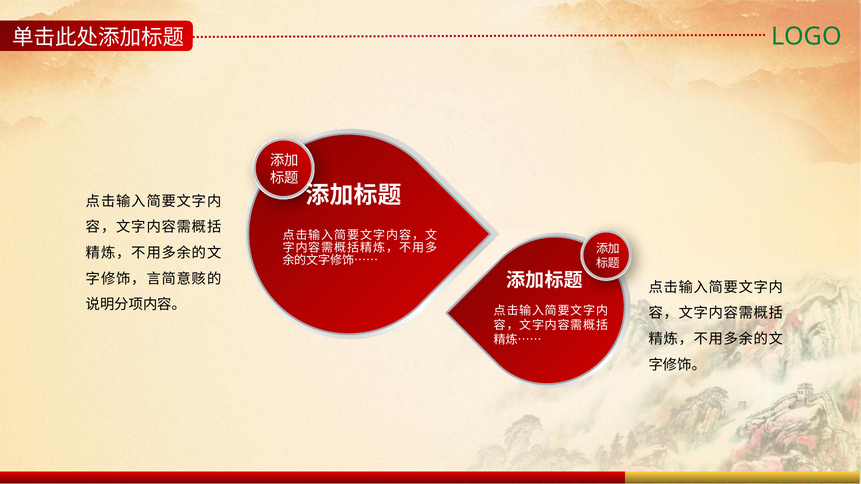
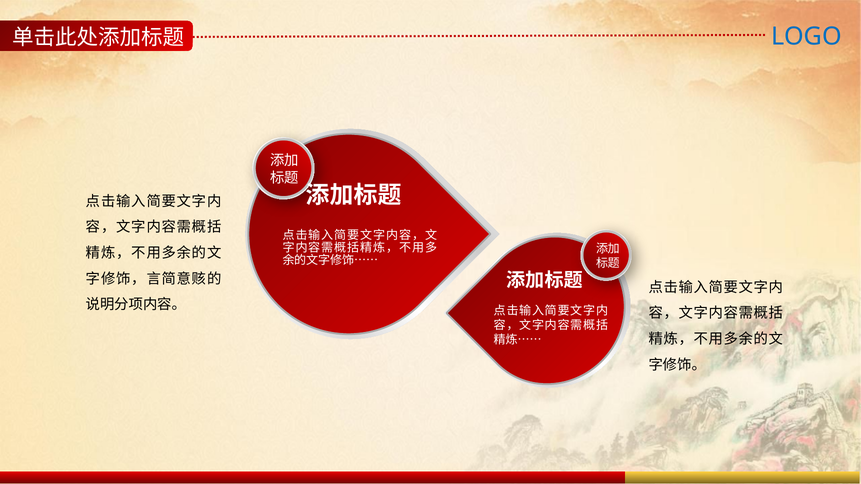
LOGO colour: green -> blue (807, 37)
